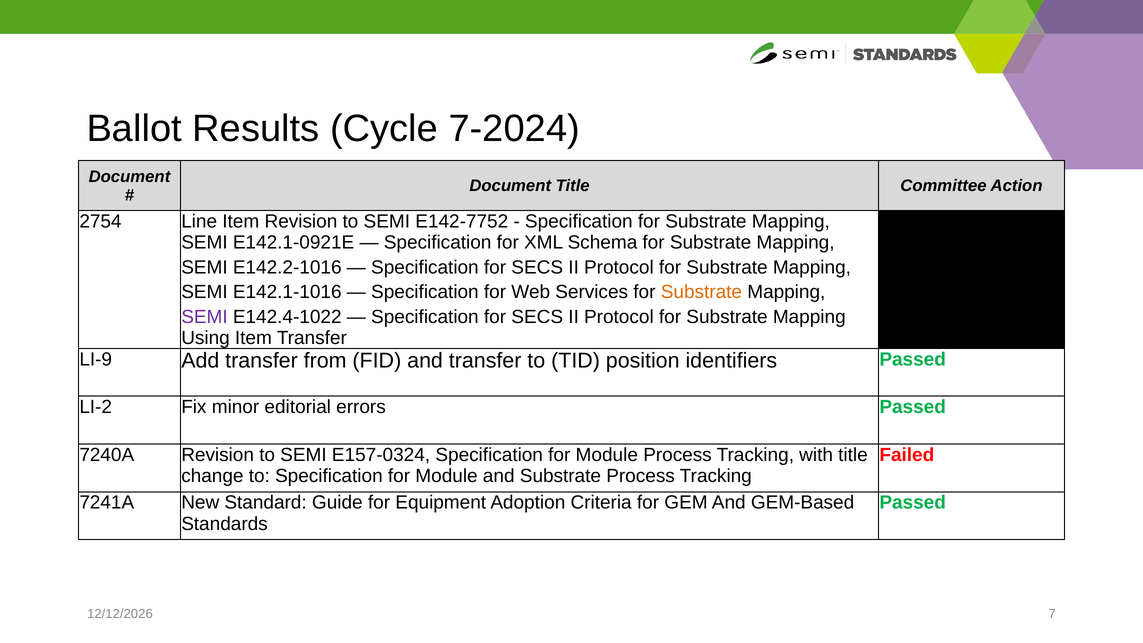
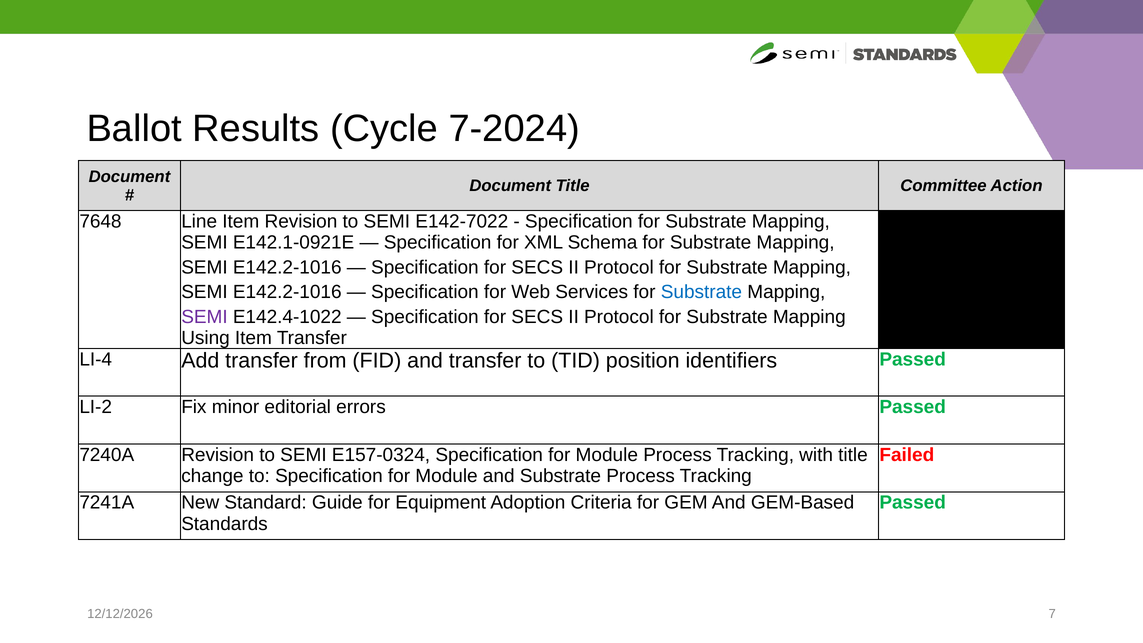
2754: 2754 -> 7648 (100, 221)
E142-7752: E142-7752 -> E142-7022 (462, 221)
E142.1-1016: E142.1-1016 -> E142.2-1016 (287, 292)
Substrate colour: orange -> blue (701, 292)
LI-9: LI-9 -> LI-4 (96, 359)
